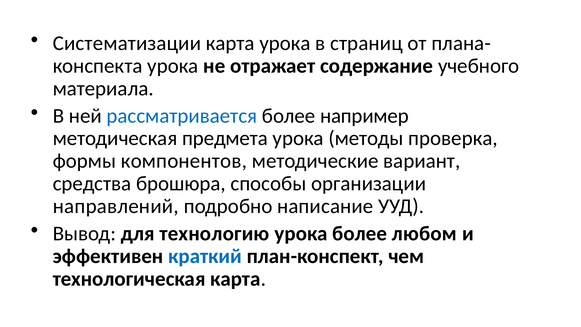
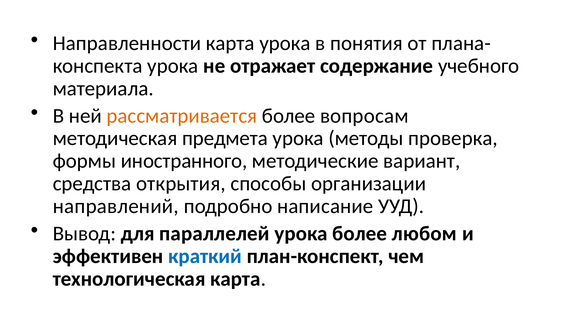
Систематизации: Систематизации -> Направленности (127, 43)
страниц: страниц -> понятия (366, 43)
рассматривается colour: blue -> orange (182, 116)
например: например -> вопросам (364, 116)
компонентов: компонентов -> иностранного (184, 161)
брошюра: брошюра -> открытия (181, 184)
технологию: технологию -> параллелей (214, 234)
